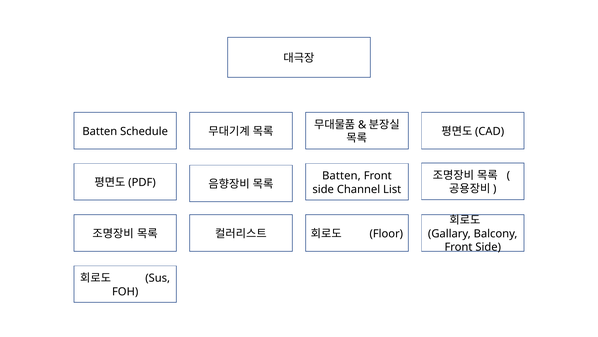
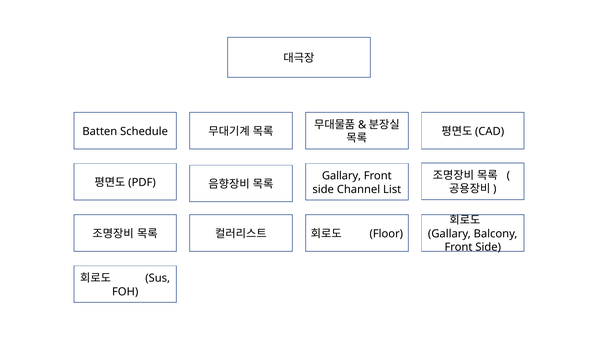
Batten: Batten -> Gallary (341, 176)
